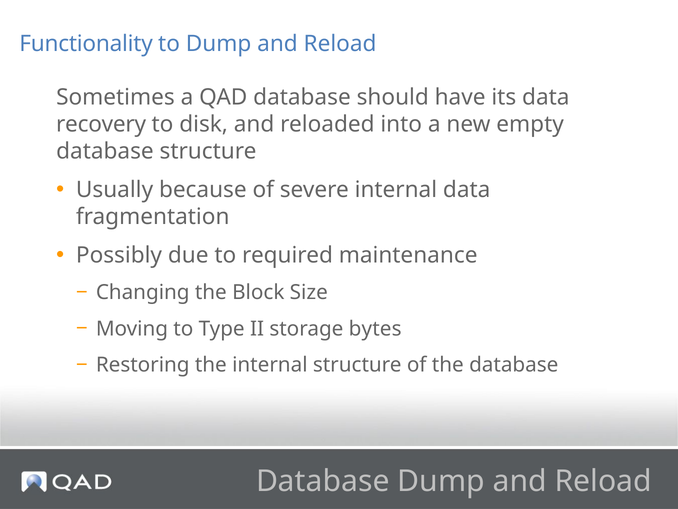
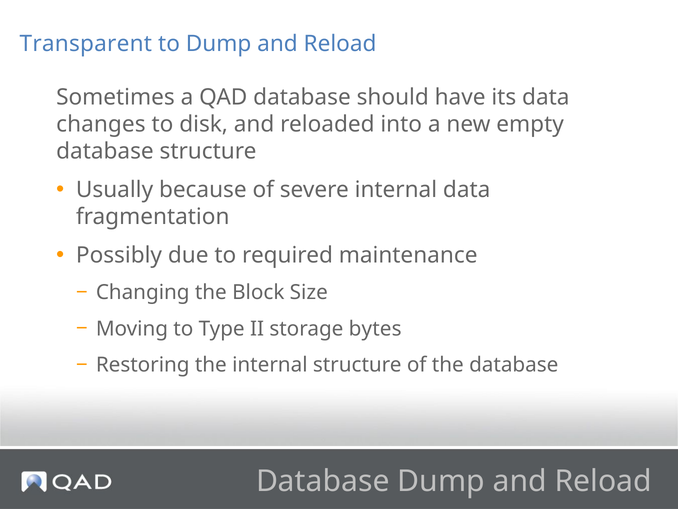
Functionality: Functionality -> Transparent (86, 44)
recovery: recovery -> changes (101, 124)
